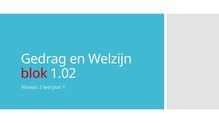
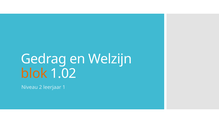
blok colour: red -> orange (34, 74)
